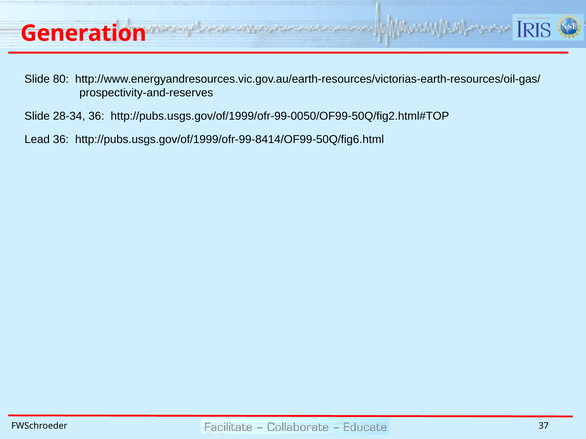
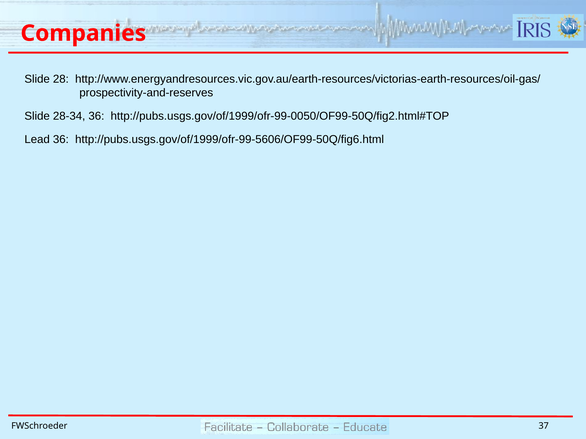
Generation: Generation -> Companies (83, 33)
80: 80 -> 28 (61, 79)
http://pubs.usgs.gov/of/1999/ofr-99-8414/OF99-50Q/fig6.html: http://pubs.usgs.gov/of/1999/ofr-99-8414/OF99-50Q/fig6.html -> http://pubs.usgs.gov/of/1999/ofr-99-5606/OF99-50Q/fig6.html (230, 140)
